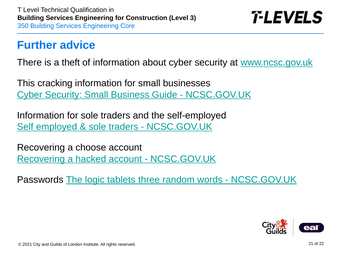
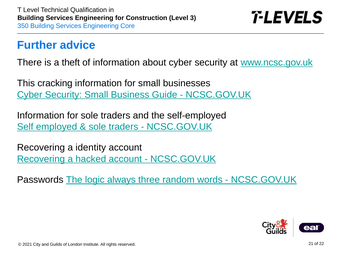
choose: choose -> identity (91, 148)
tablets: tablets -> always (121, 180)
